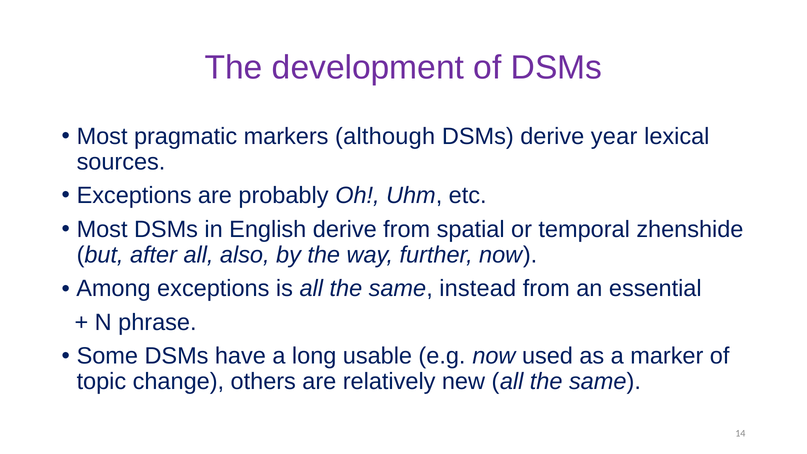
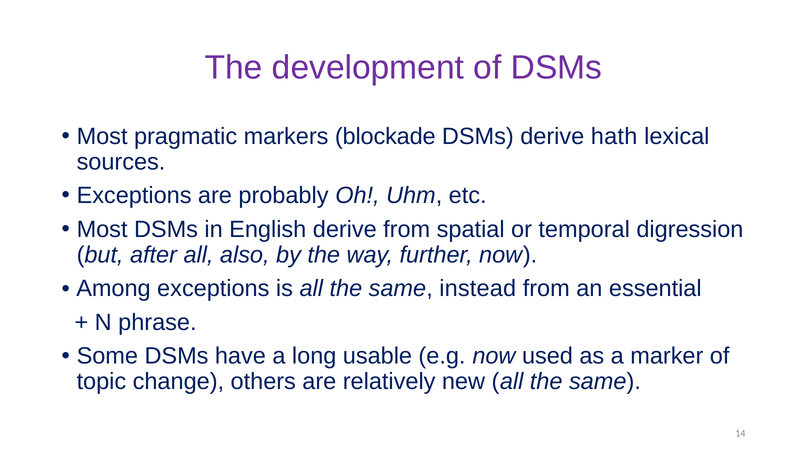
although: although -> blockade (385, 136)
year: year -> hath (614, 136)
zhenshide: zhenshide -> digression (690, 229)
